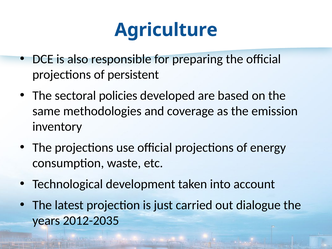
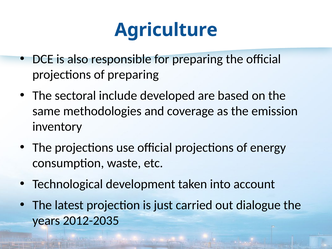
of persistent: persistent -> preparing (133, 74)
policies: policies -> include (118, 96)
